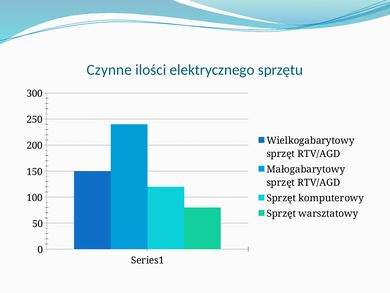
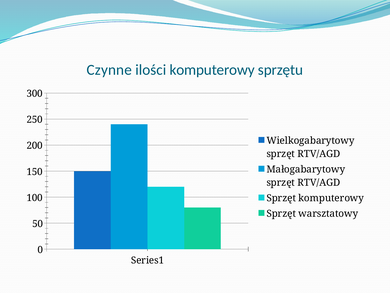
ilości elektrycznego: elektrycznego -> komputerowy (212, 70)
